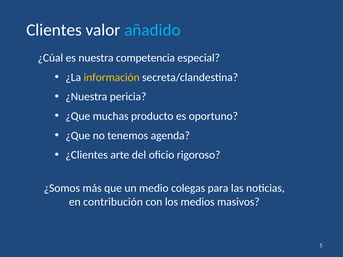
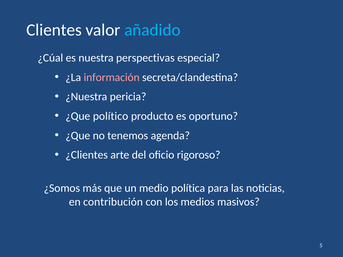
competencia: competencia -> perspectivas (145, 58)
información colour: yellow -> pink (112, 77)
muchas: muchas -> político (111, 116)
colegas: colegas -> política (188, 188)
